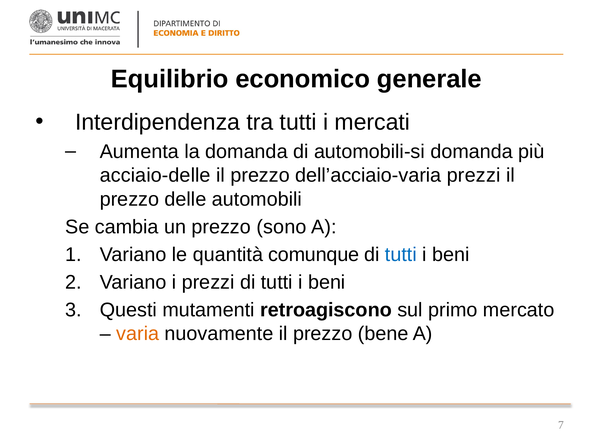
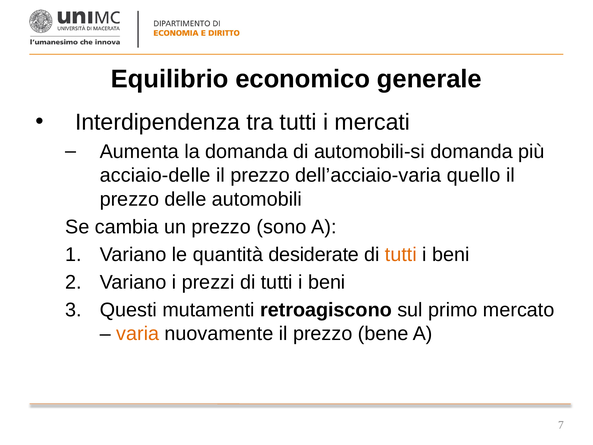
dell’acciaio-varia prezzi: prezzi -> quello (474, 175)
comunque: comunque -> desiderate (314, 254)
tutti colour: blue -> orange (401, 254)
